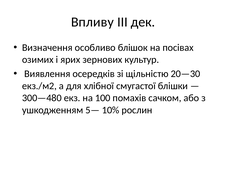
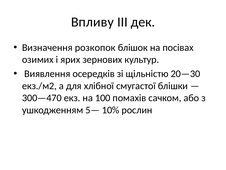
особливо: особливо -> розкопок (95, 47)
300—480: 300—480 -> 300—470 (42, 98)
